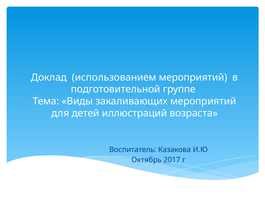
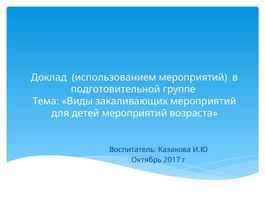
детей иллюстраций: иллюстраций -> мероприятий (135, 113)
